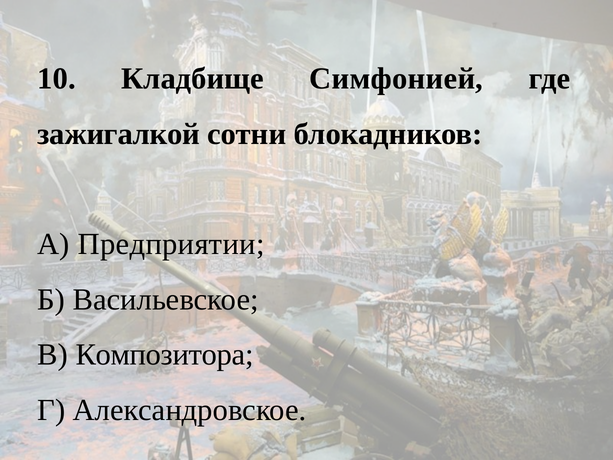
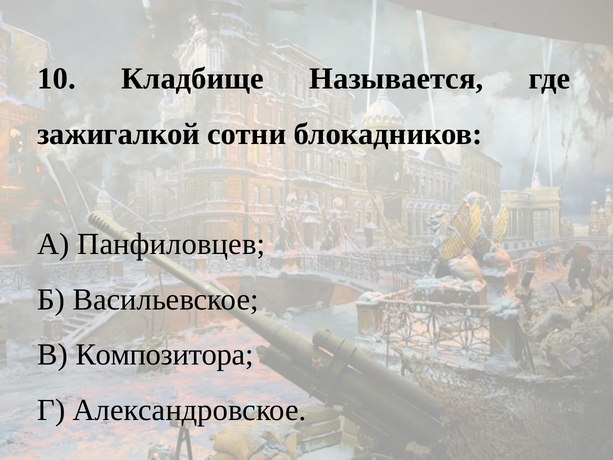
Симфонией: Симфонией -> Называется (396, 79)
Предприятии: Предприятии -> Панфиловцев (171, 244)
